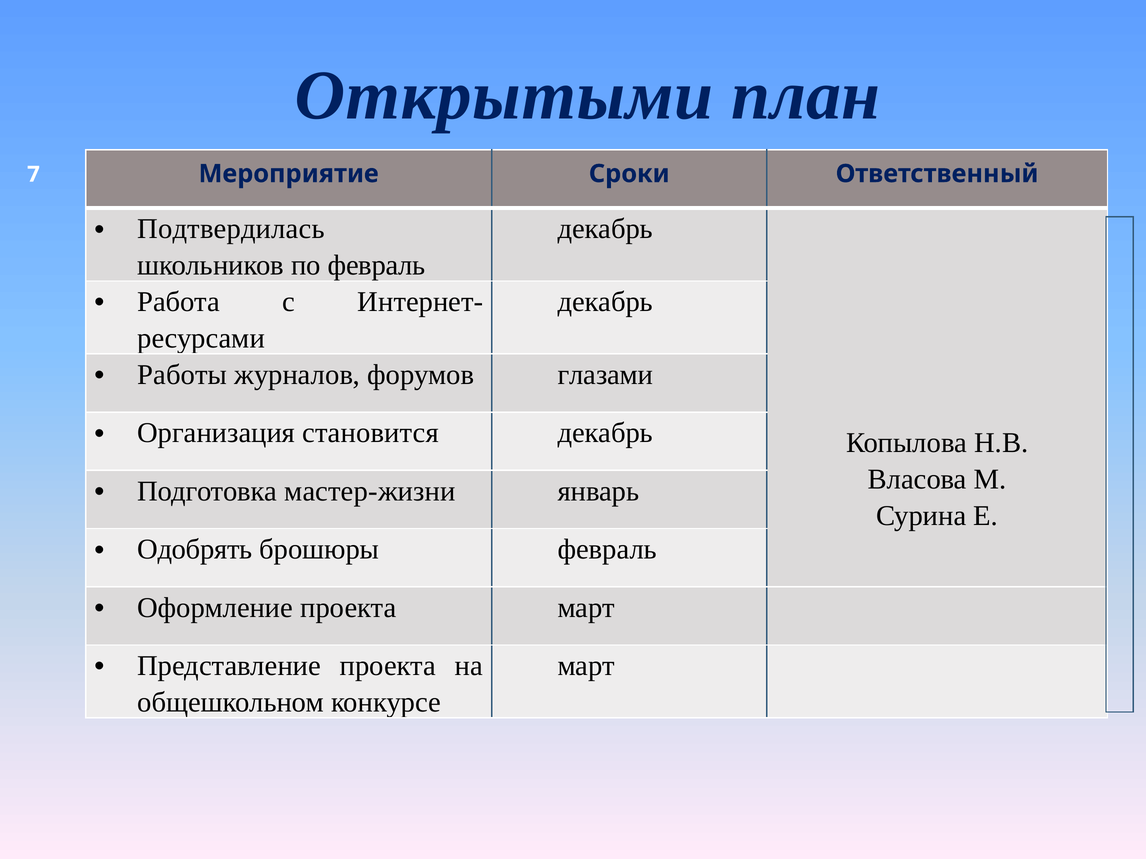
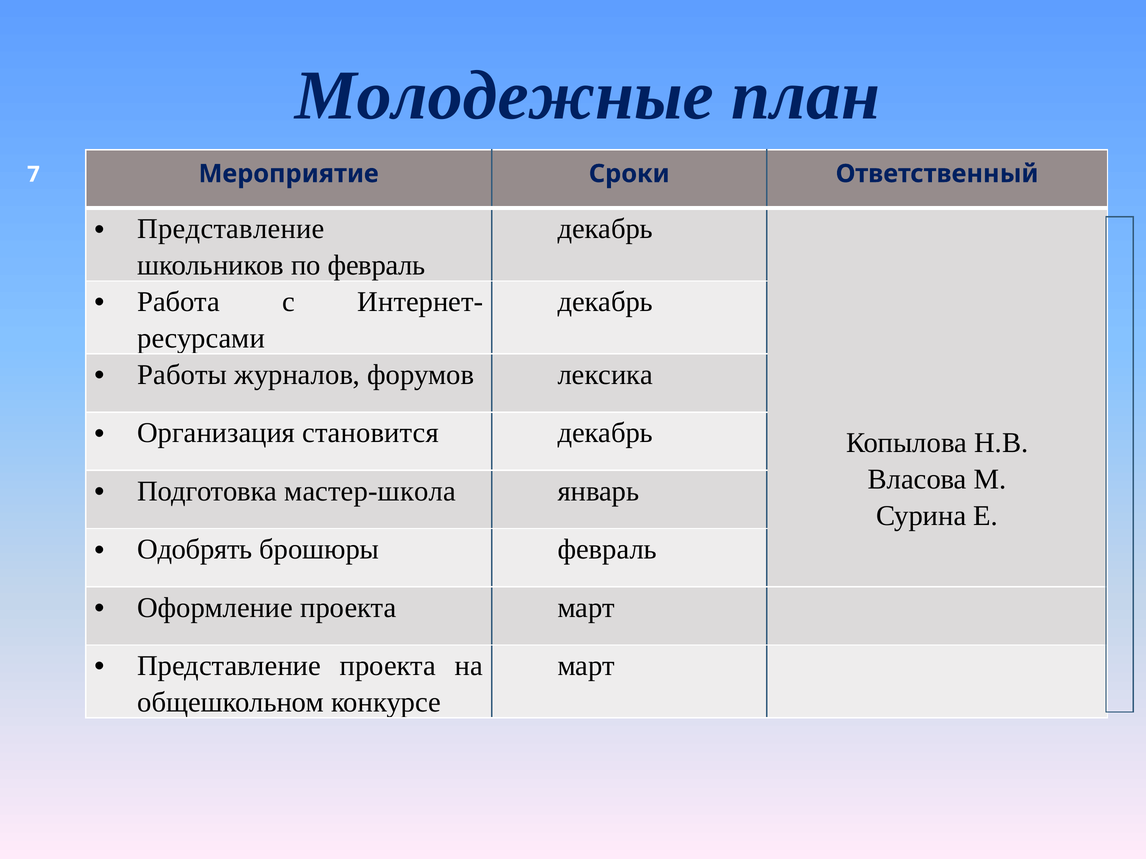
Открытыми: Открытыми -> Молодежные (504, 96)
Подтвердилась: Подтвердилась -> Представление (231, 229)
глазами: глазами -> лексика (605, 375)
мастер-жизни: мастер-жизни -> мастер-школа (370, 491)
